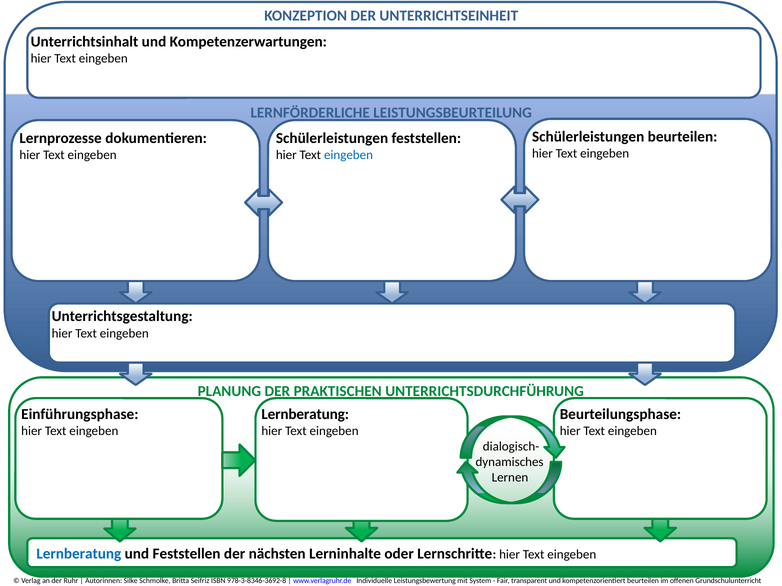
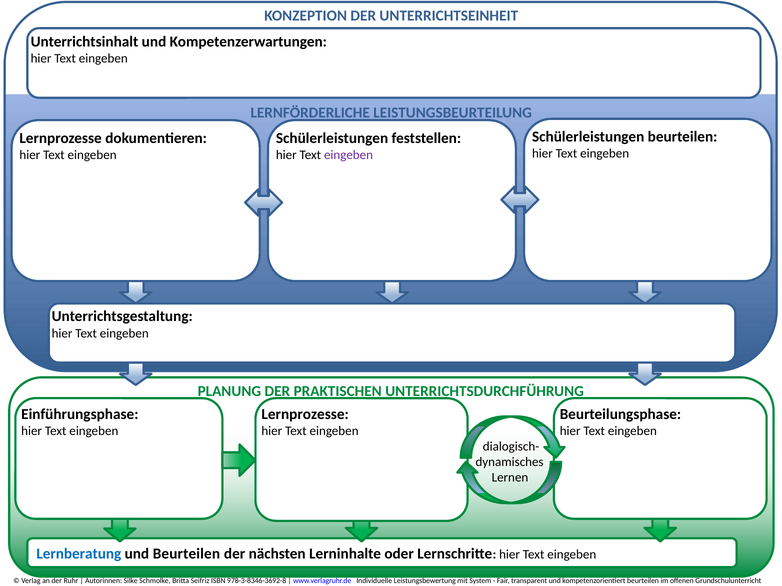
eingeben colour: blue -> purple (349, 155)
Lernberatung: Lernberatung -> Lernprozesse (305, 415)
und Feststellen: Feststellen -> Beurteilen (186, 554)
